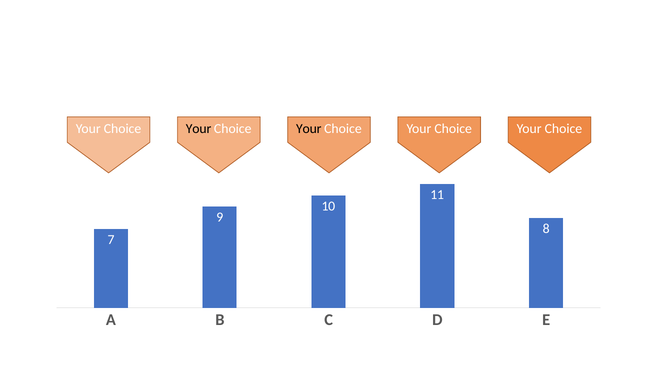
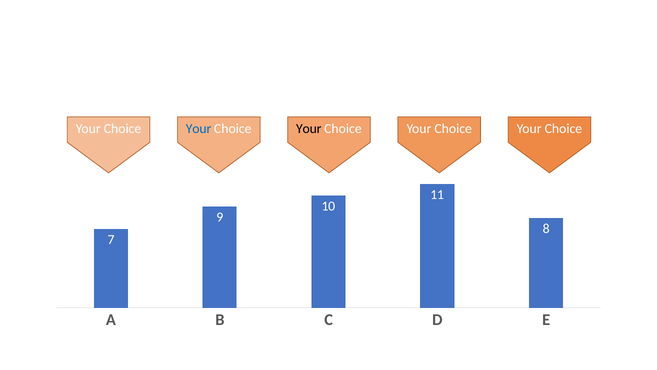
Your colour: black -> blue (199, 128)
